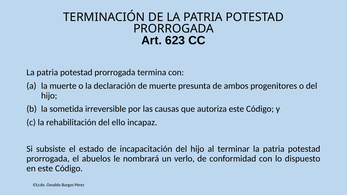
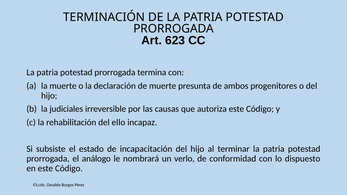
sometida: sometida -> judiciales (66, 109)
abuelos: abuelos -> análogo (96, 159)
